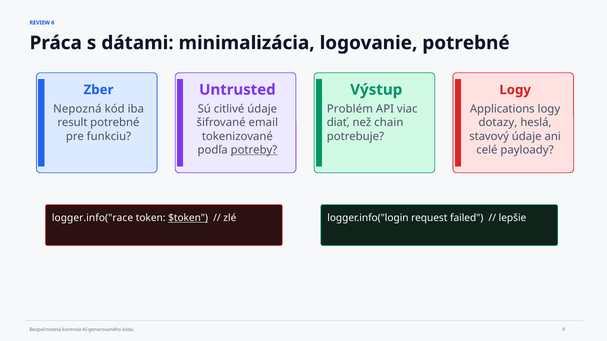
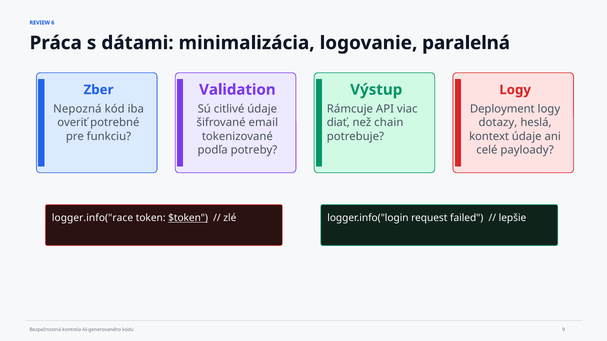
logovanie potrebné: potrebné -> paralelná (466, 43)
Untrusted: Untrusted -> Validation (237, 90)
Problém: Problém -> Rámcuje (350, 109)
Applications: Applications -> Deployment (502, 109)
result: result -> overiť (72, 123)
stavový: stavový -> kontext (489, 136)
potreby underline: present -> none (254, 150)
